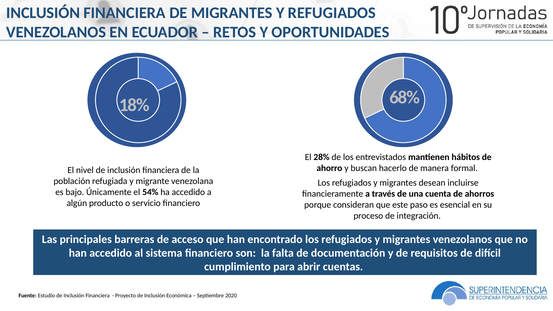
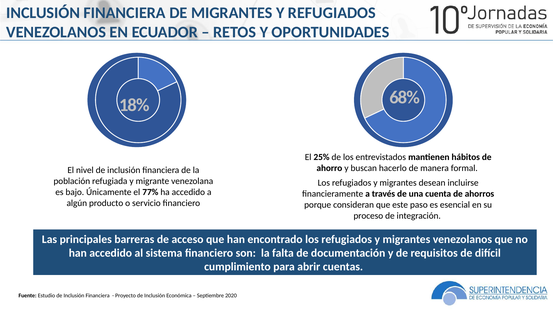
28%: 28% -> 25% (322, 157)
54%: 54% -> 77% (150, 192)
